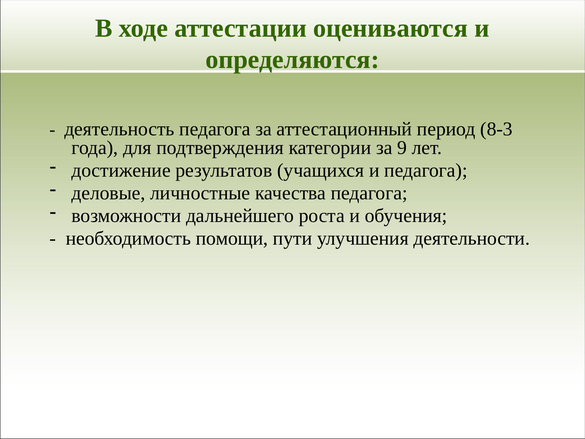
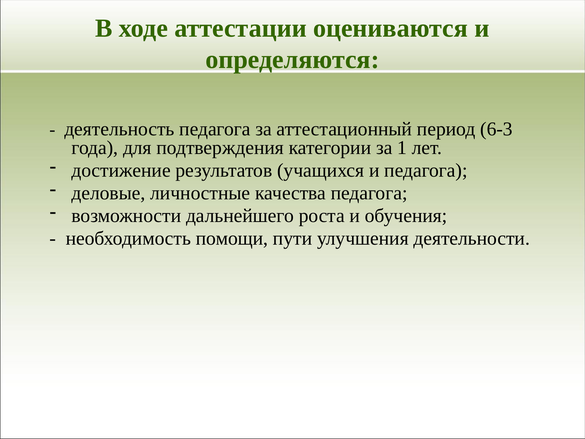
8-3: 8-3 -> 6-3 (496, 129)
9: 9 -> 1 (402, 148)
